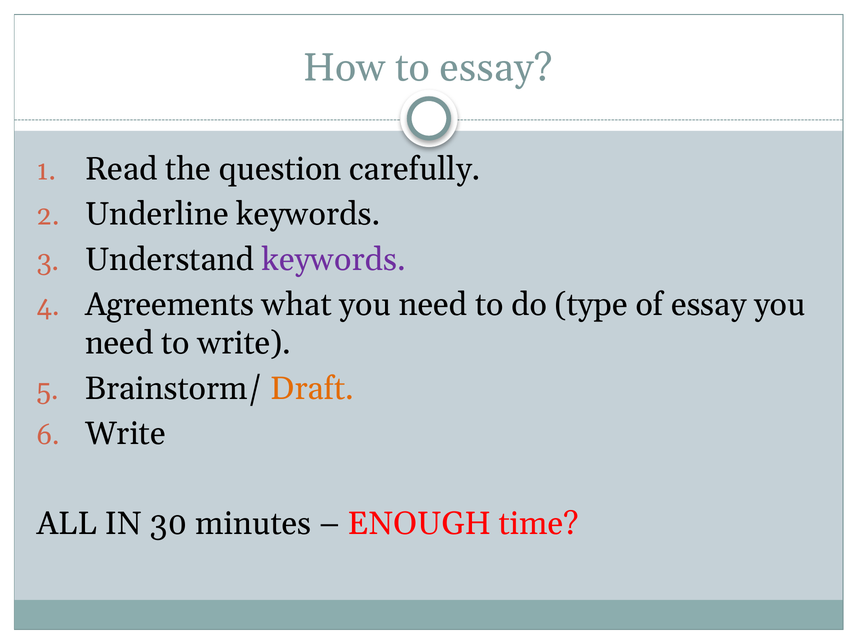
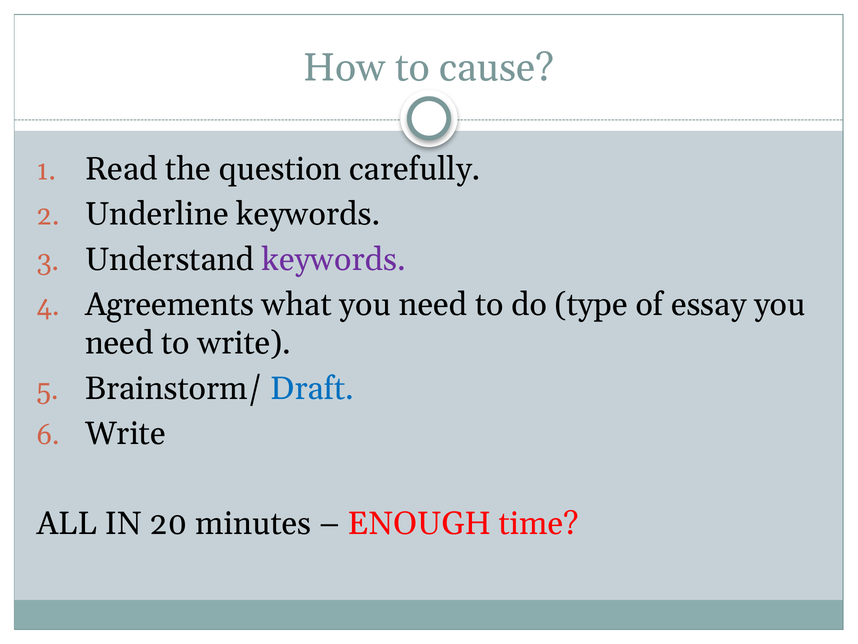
to essay: essay -> cause (497, 68)
Draft colour: orange -> blue (312, 388)
30: 30 -> 20 (169, 523)
